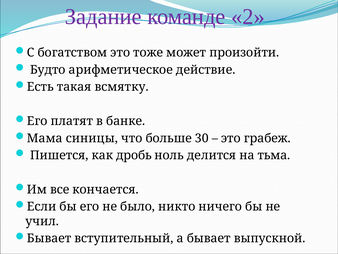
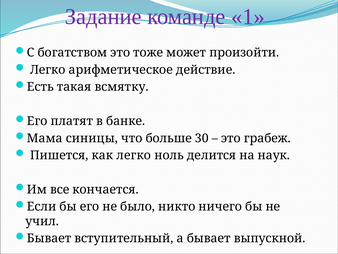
2: 2 -> 1 (248, 17)
Будто: Будто -> Легко (48, 70)
как дробь: дробь -> легко (134, 155)
тьма: тьма -> наук (274, 155)
